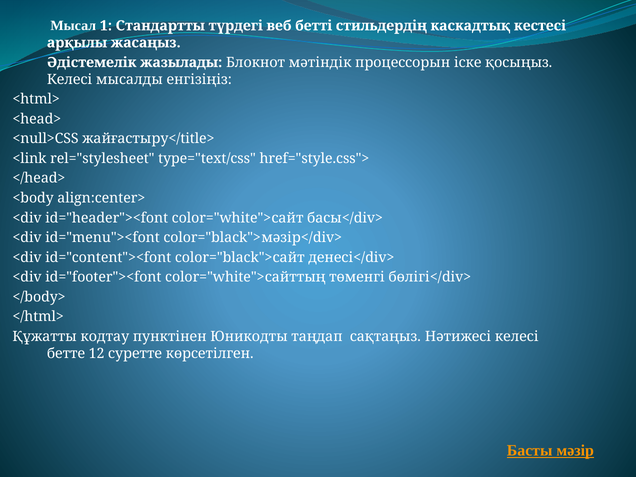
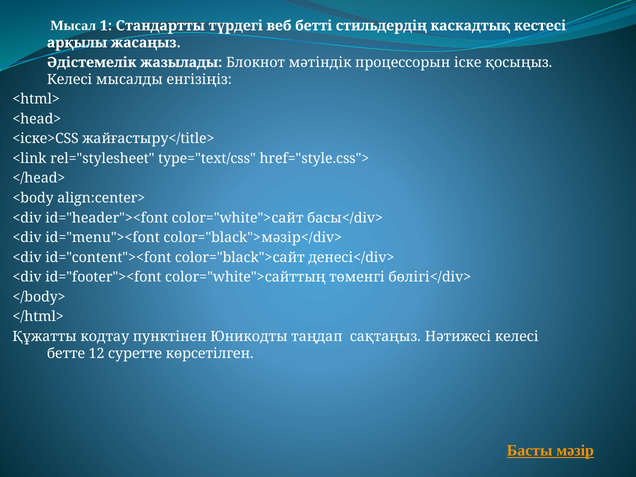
<null>CSS: <null>CSS -> <іске>CSS (46, 139)
